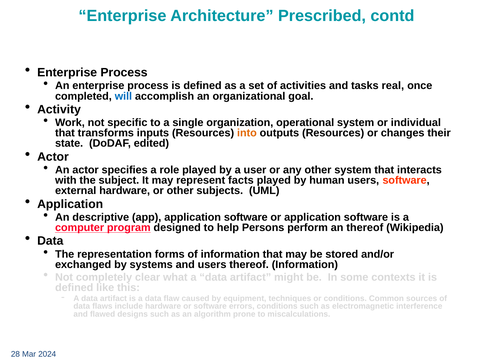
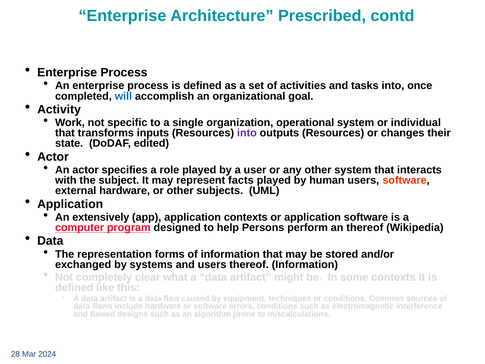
tasks real: real -> into (393, 86)
into colour: orange -> purple (247, 133)
descriptive: descriptive -> extensively (101, 217)
app application software: software -> contexts (246, 217)
